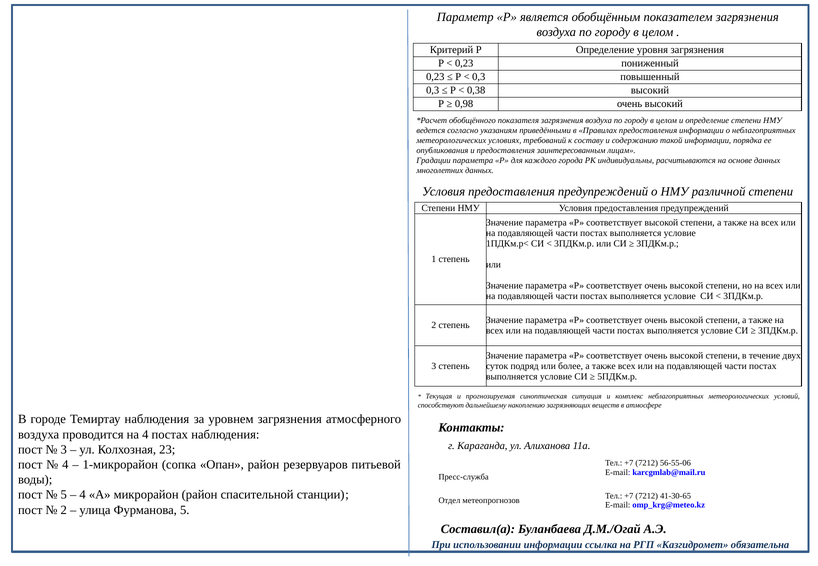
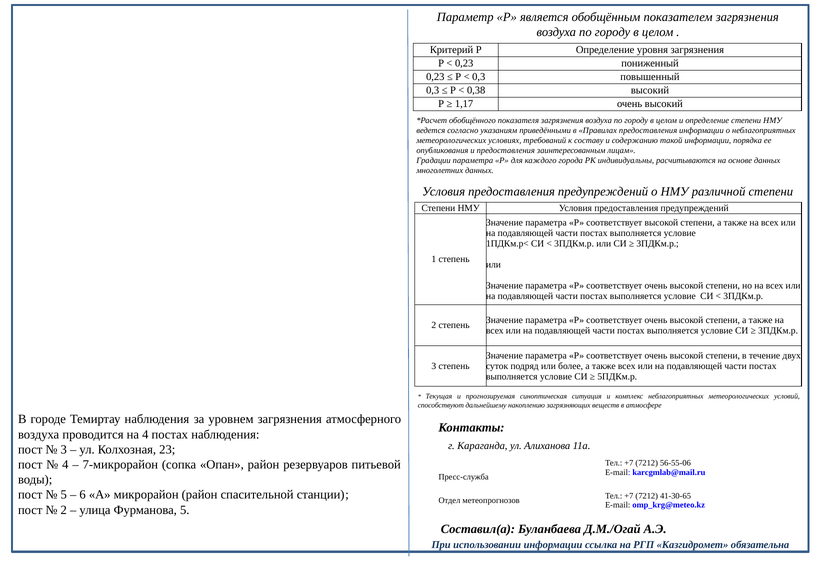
0,98: 0,98 -> 1,17 (464, 104)
1-микрорайон: 1-микрорайон -> 7-микрорайон (120, 465)
4: 4 -> 6 (83, 495)
